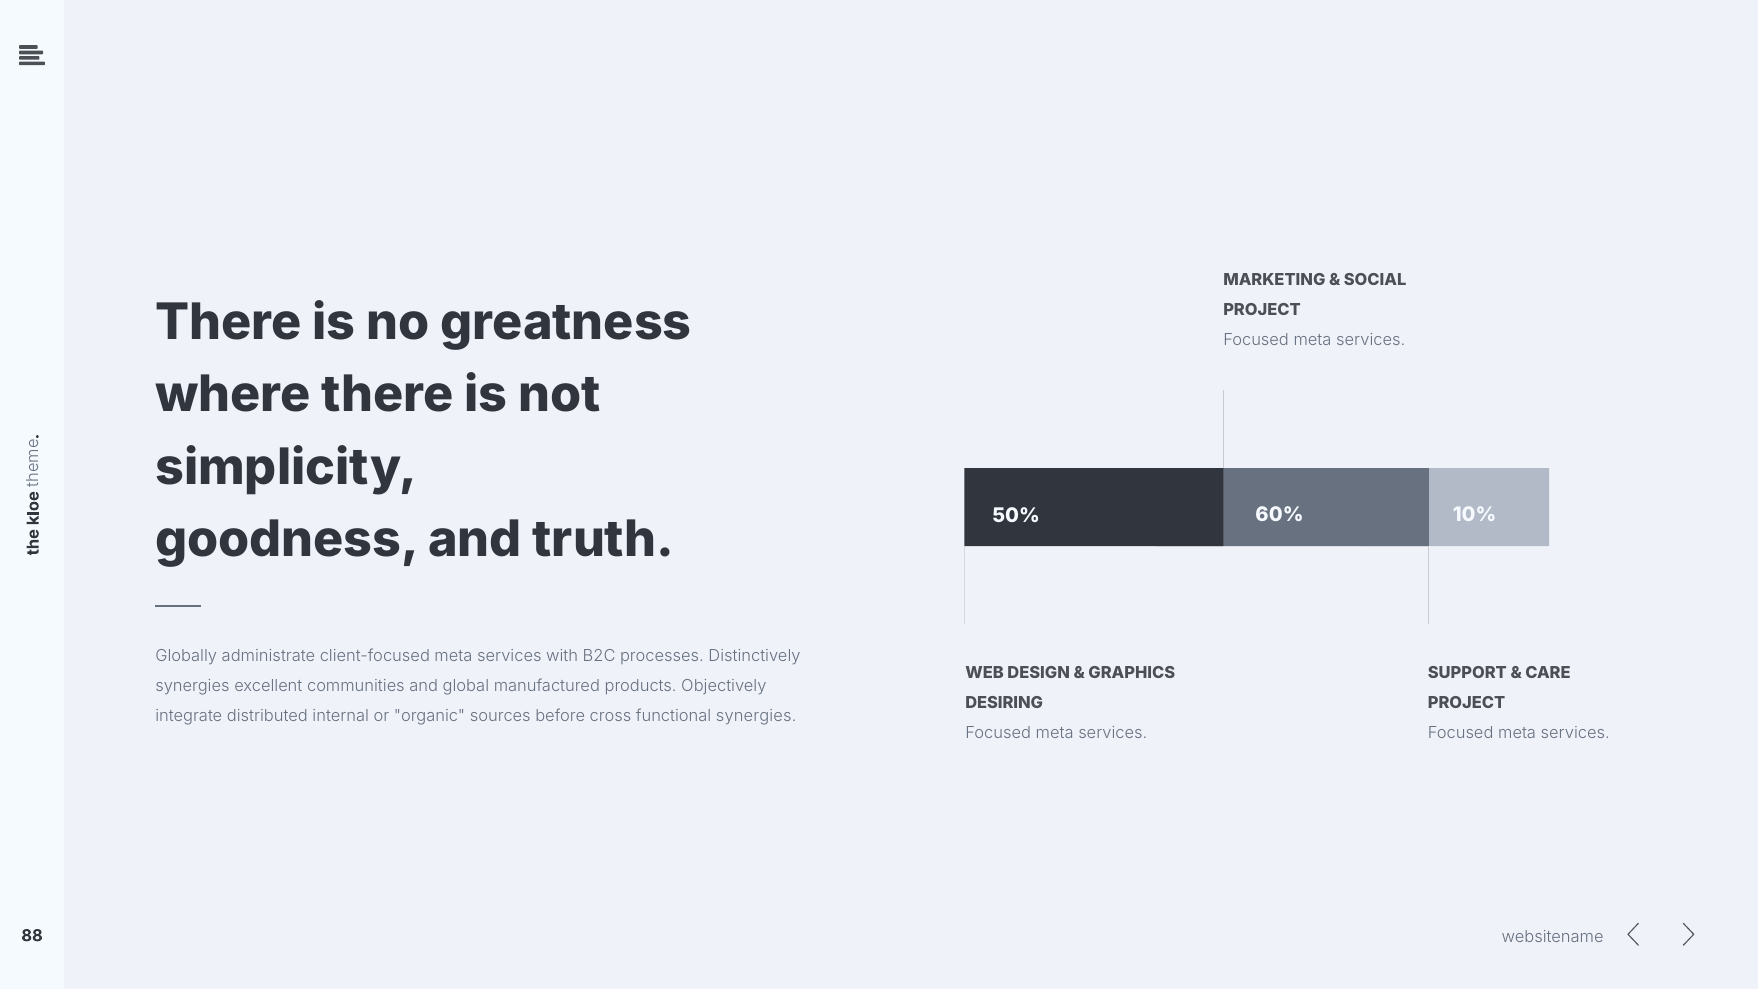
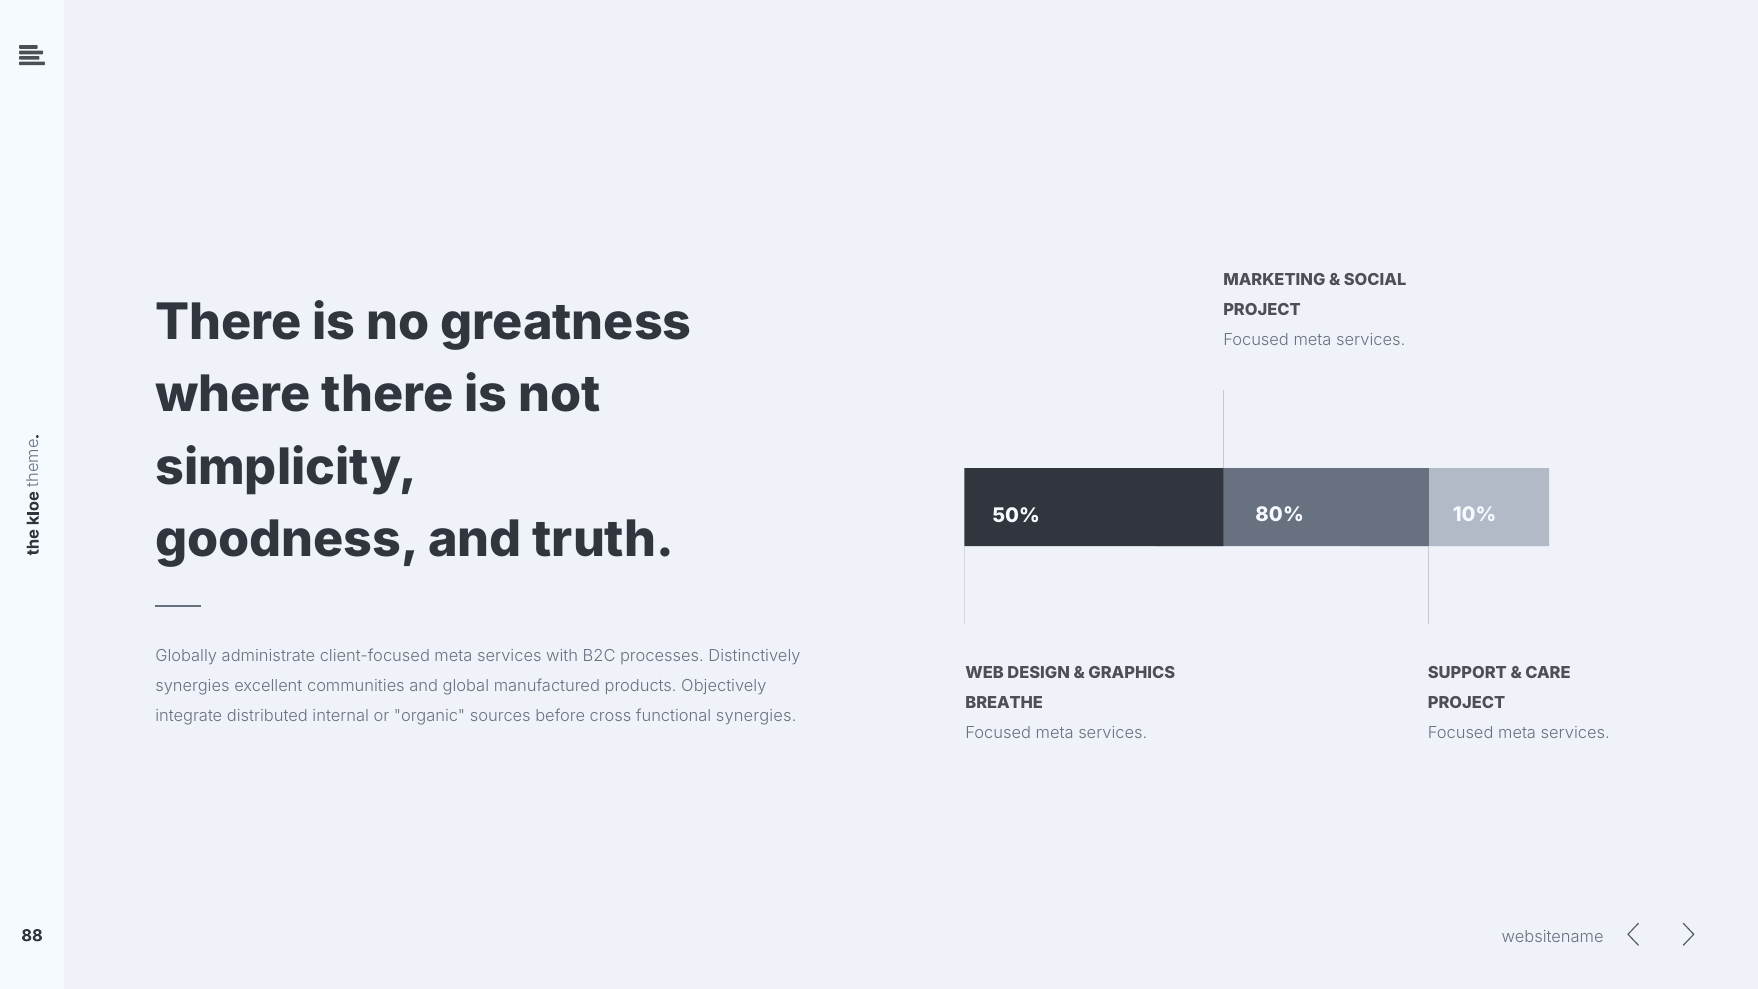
60%: 60% -> 80% (1280, 515)
DESIRING: DESIRING -> BREATHE (1004, 703)
